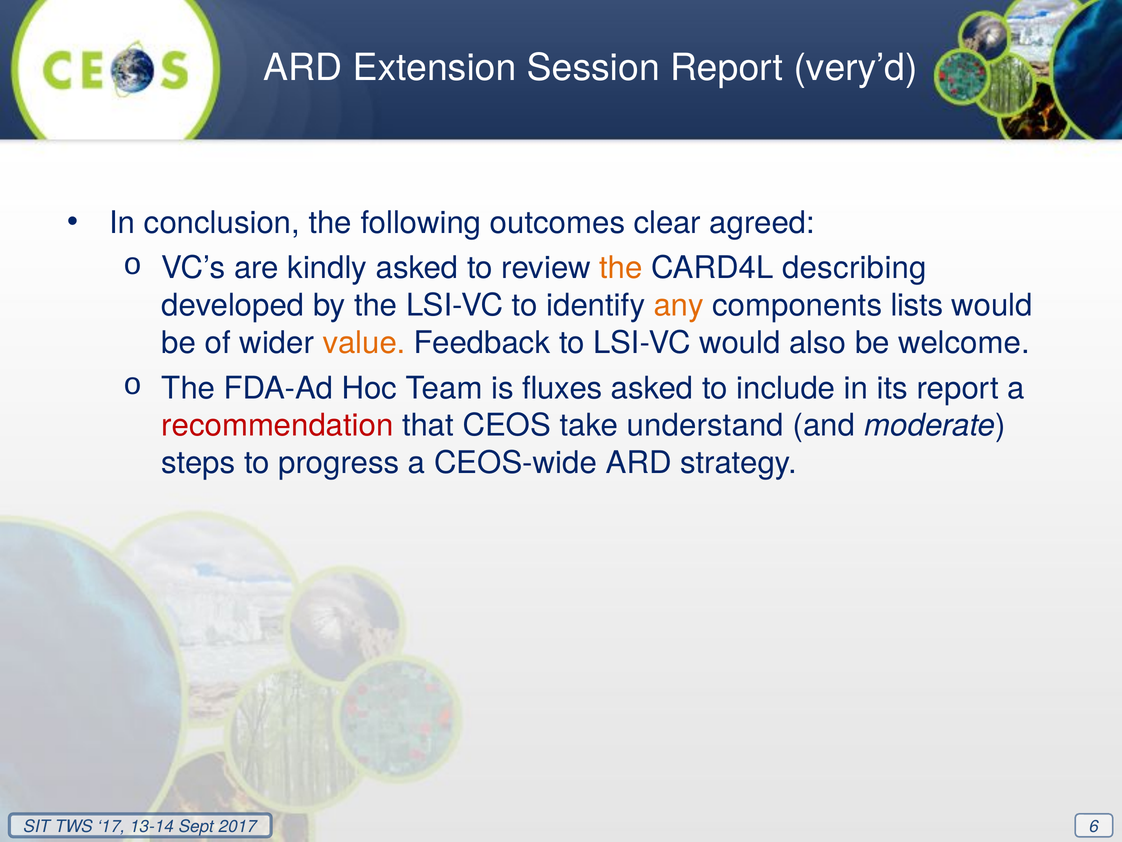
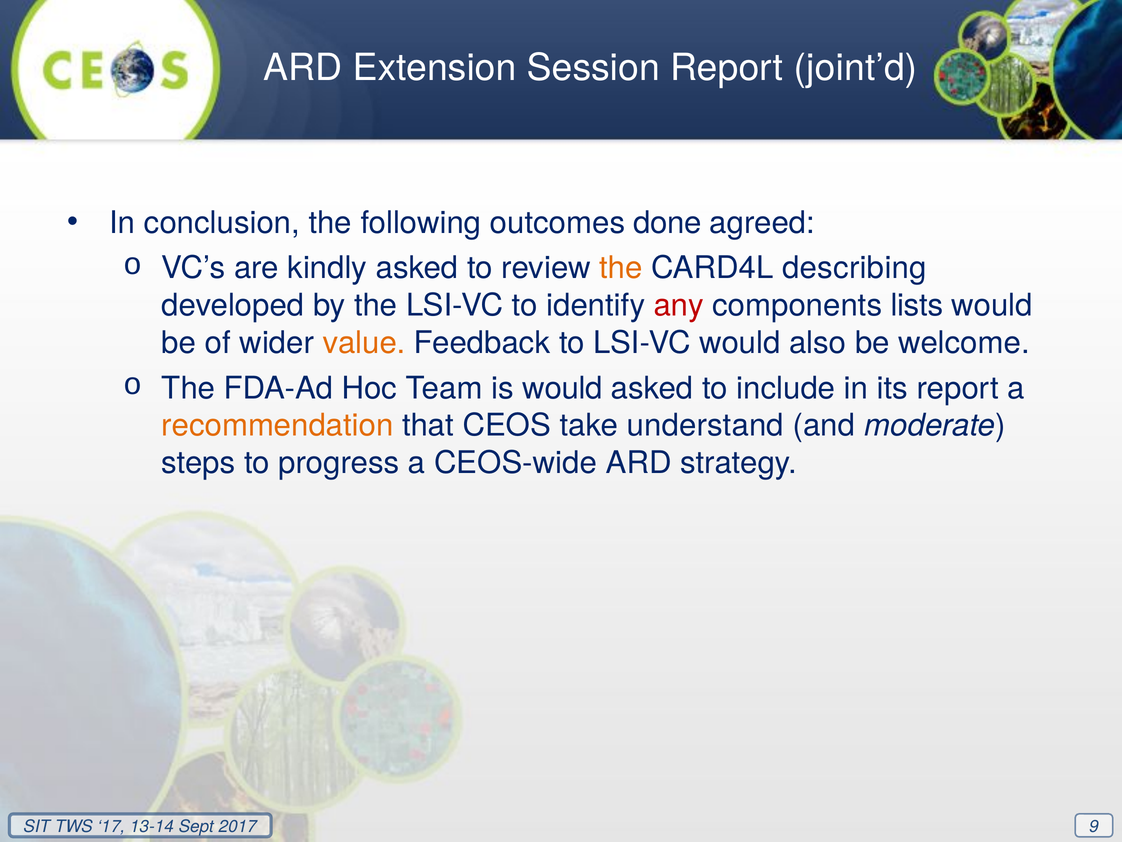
very’d: very’d -> joint’d (856, 68)
clear: clear -> done (667, 223)
any colour: orange -> red (679, 305)
is fluxes: fluxes -> would (562, 388)
recommendation colour: red -> orange (277, 425)
6: 6 -> 9 (1094, 826)
